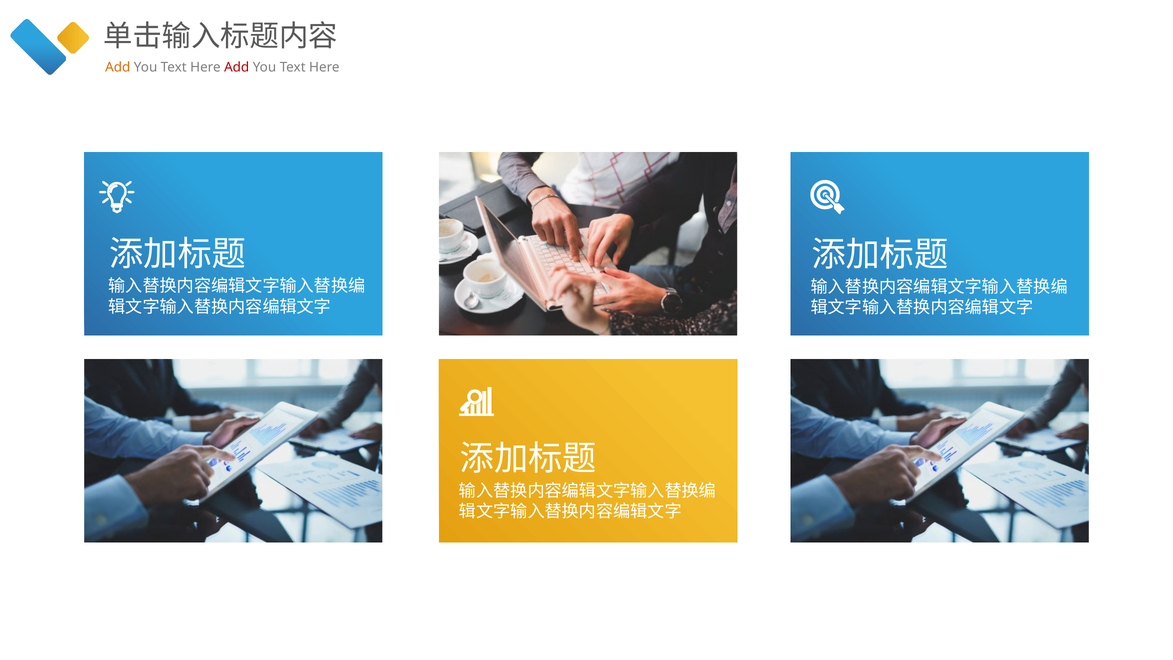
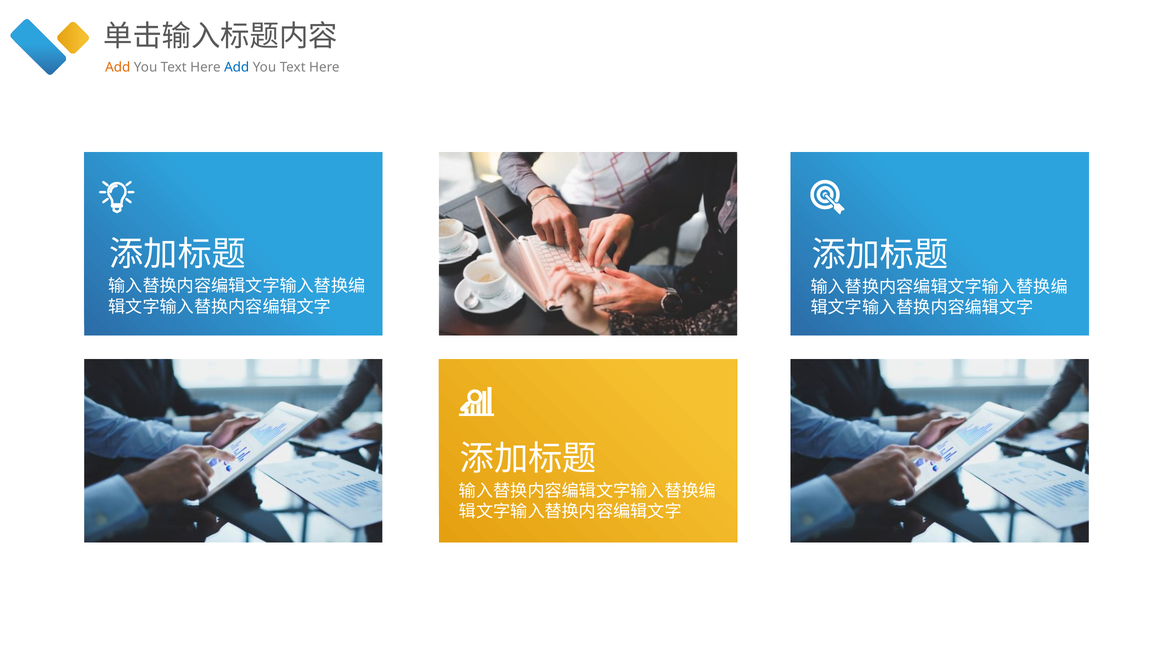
Add colour: red -> blue (237, 67)
